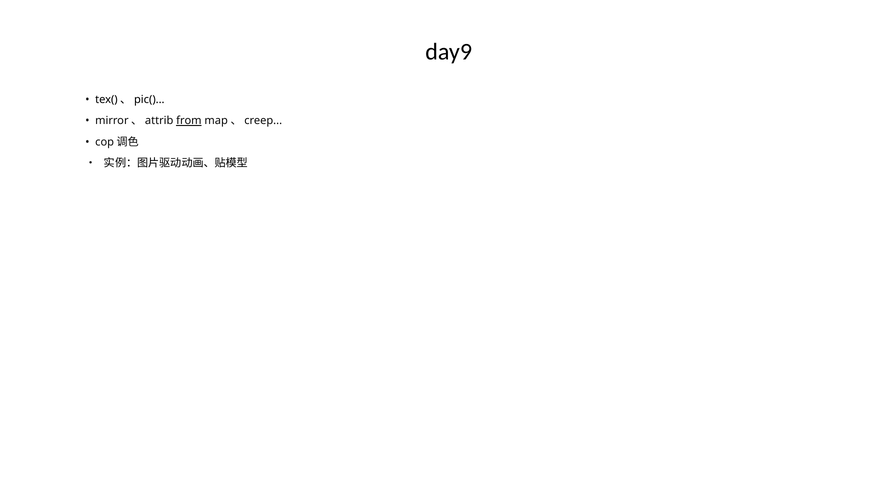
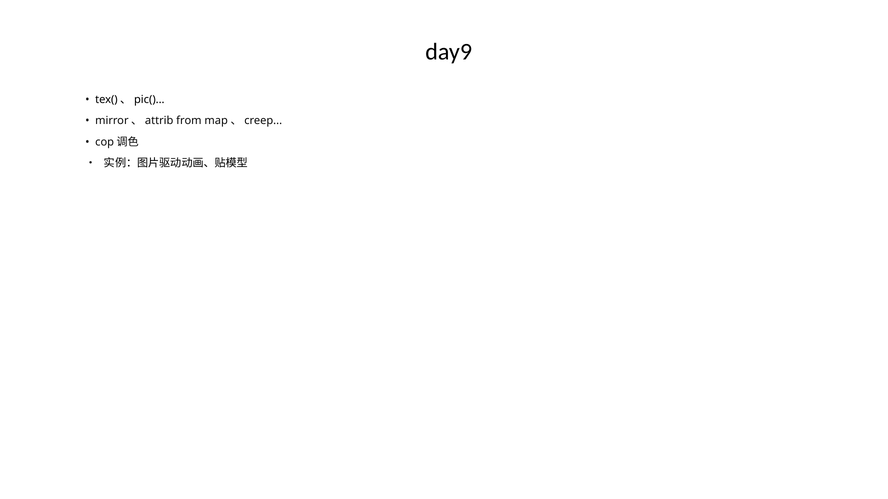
from underline: present -> none (189, 121)
